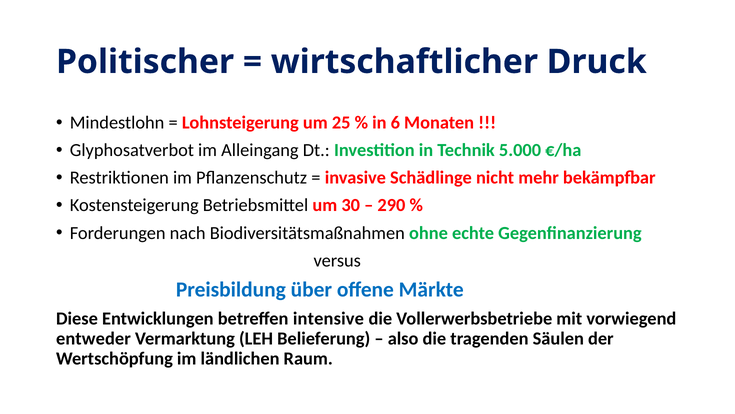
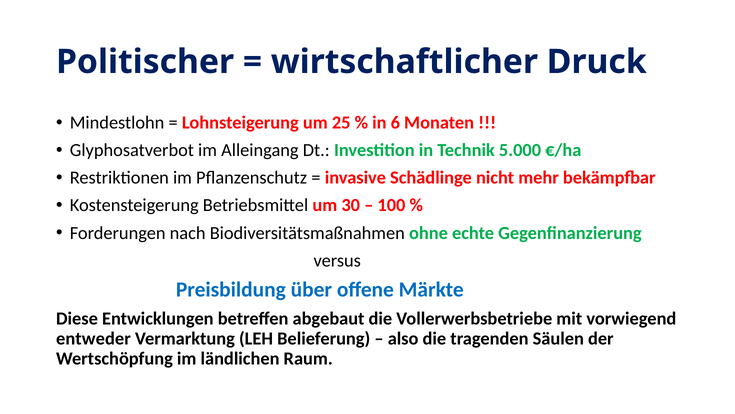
290: 290 -> 100 (391, 205)
intensive: intensive -> abgebaut (329, 318)
